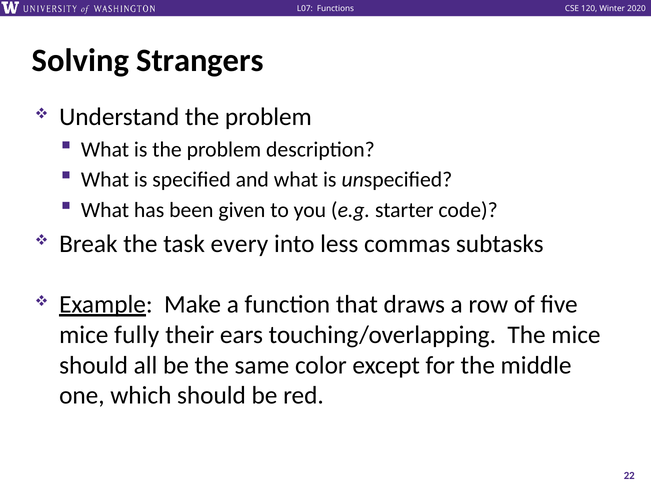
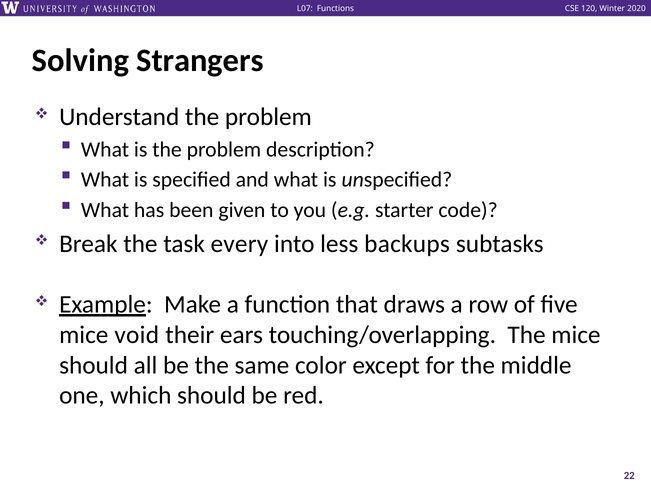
commas: commas -> backups (407, 244)
fully: fully -> void (137, 335)
